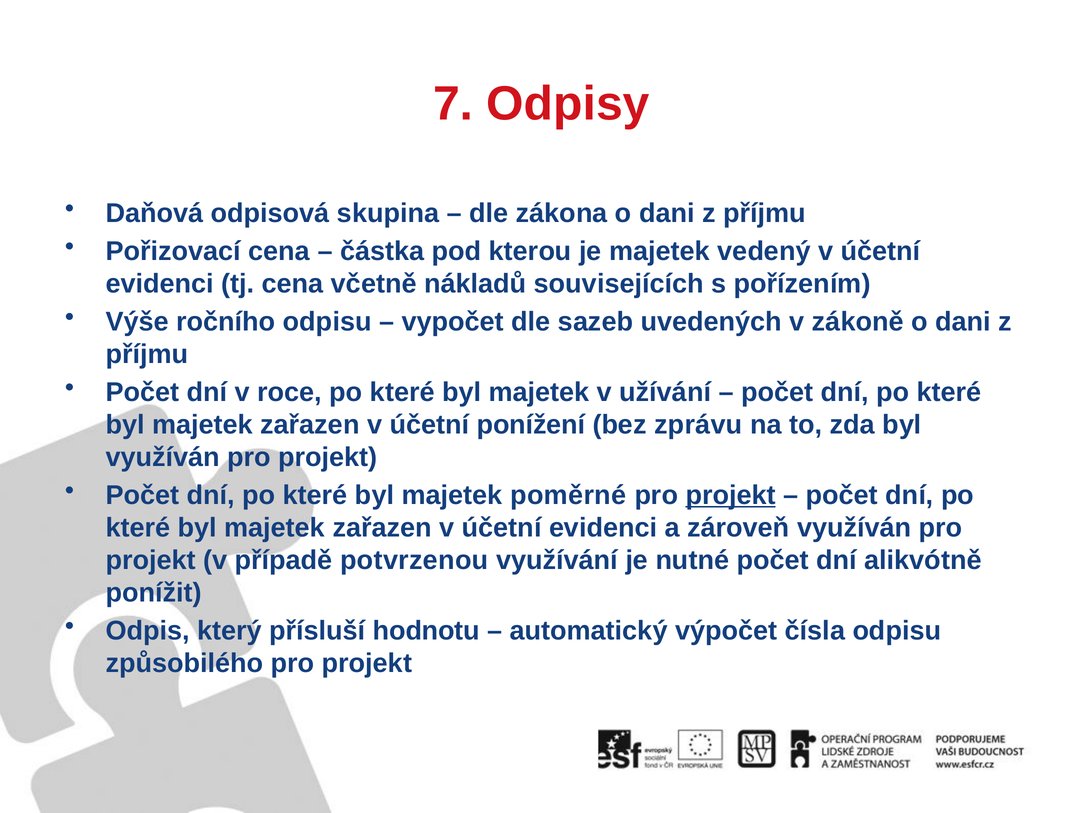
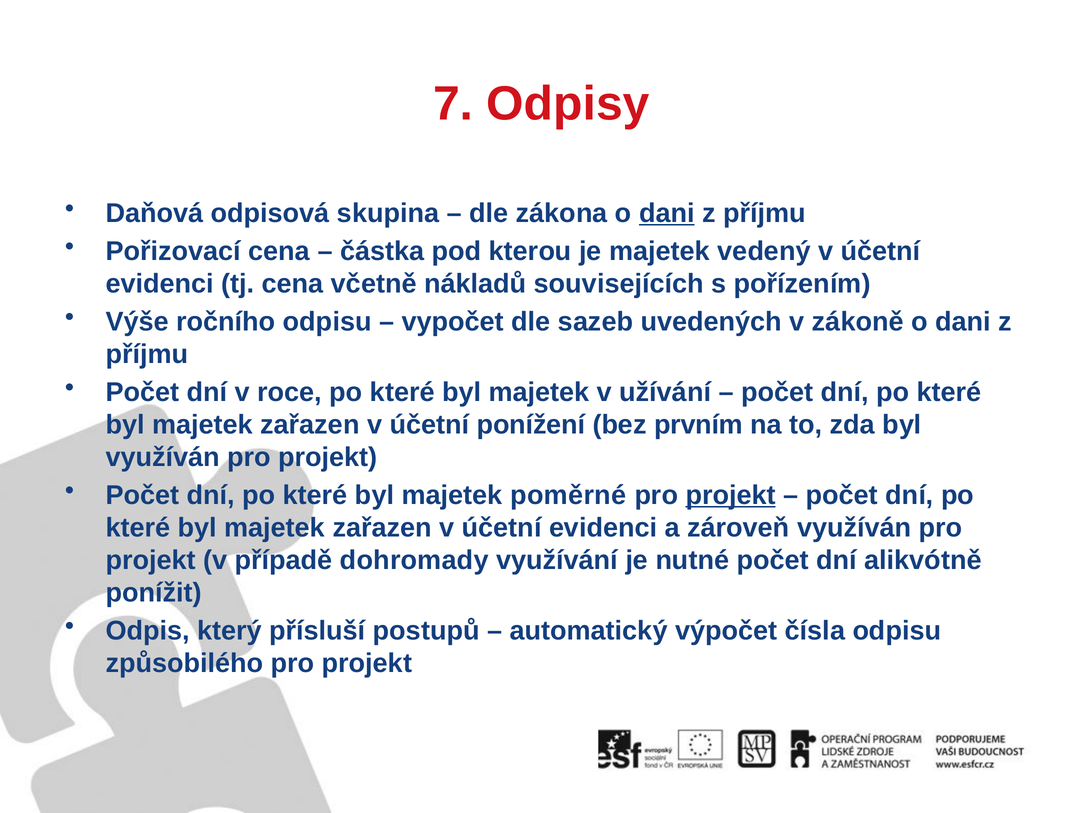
dani underline: none -> present (667, 213)
zprávu: zprávu -> prvním (699, 424)
potvrzenou: potvrzenou -> dohromady (414, 560)
hodnotu: hodnotu -> postupů (426, 630)
